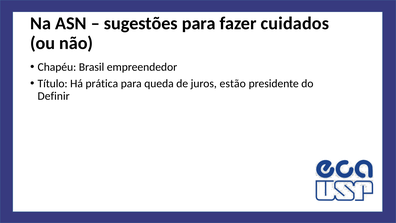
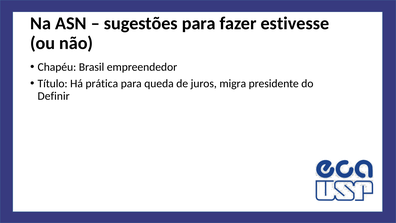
cuidados: cuidados -> estivesse (295, 23)
estão: estão -> migra (233, 84)
